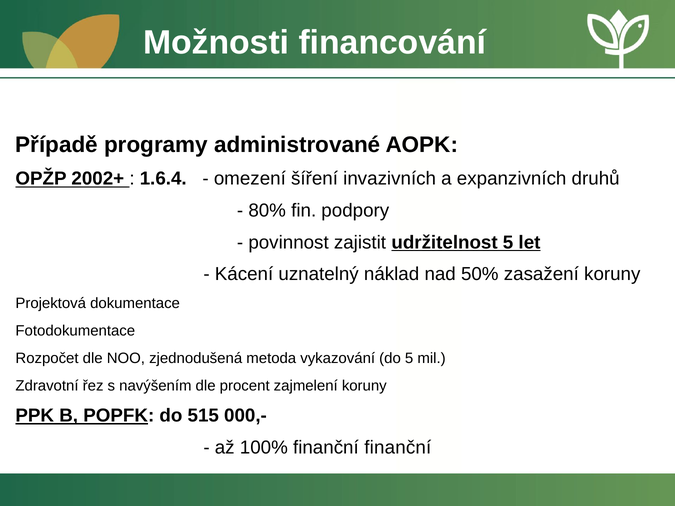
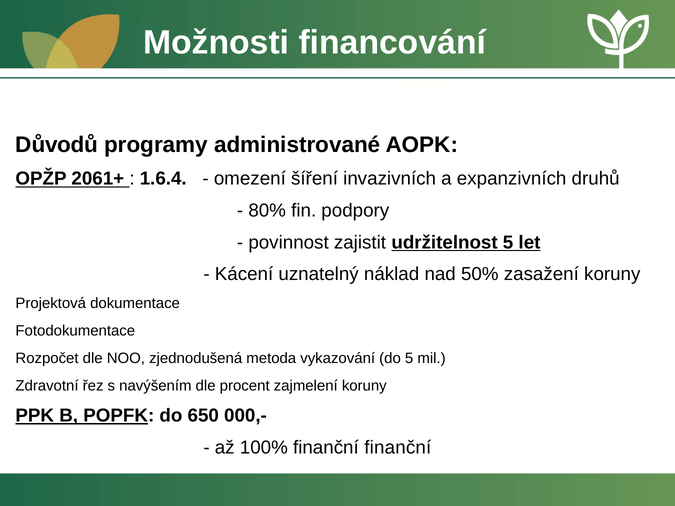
Případě: Případě -> Důvodů (57, 145)
2002+: 2002+ -> 2061+ (98, 179)
515: 515 -> 650 (203, 416)
